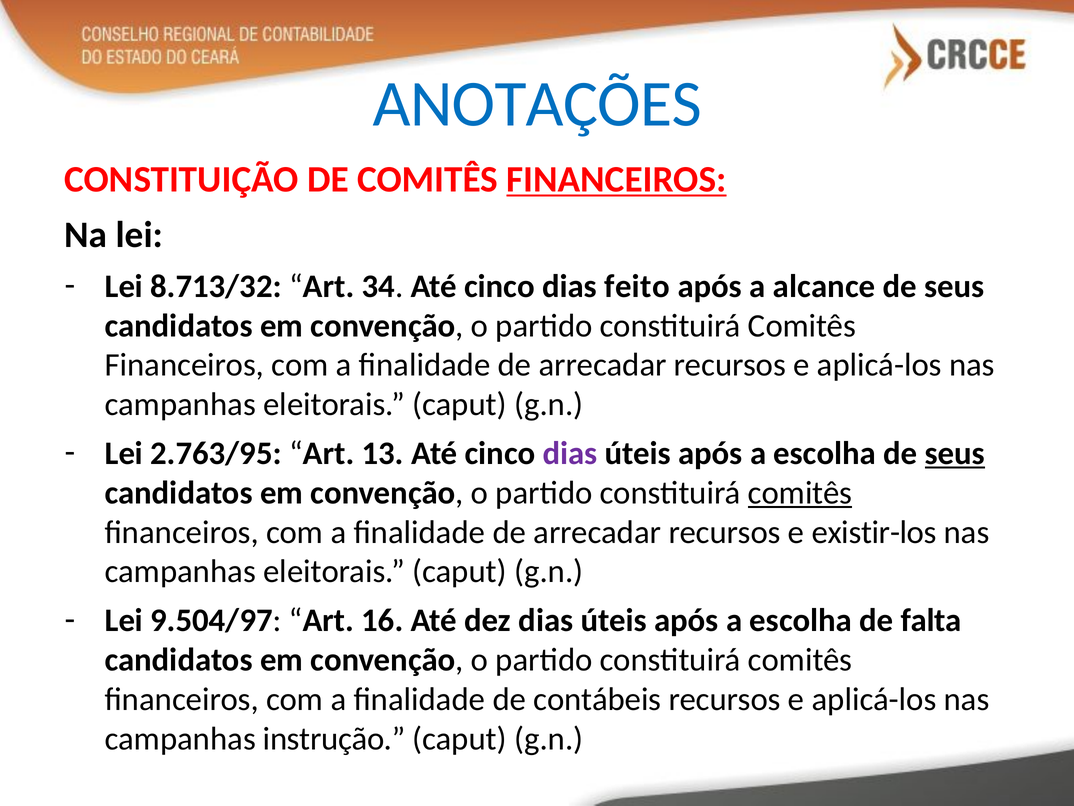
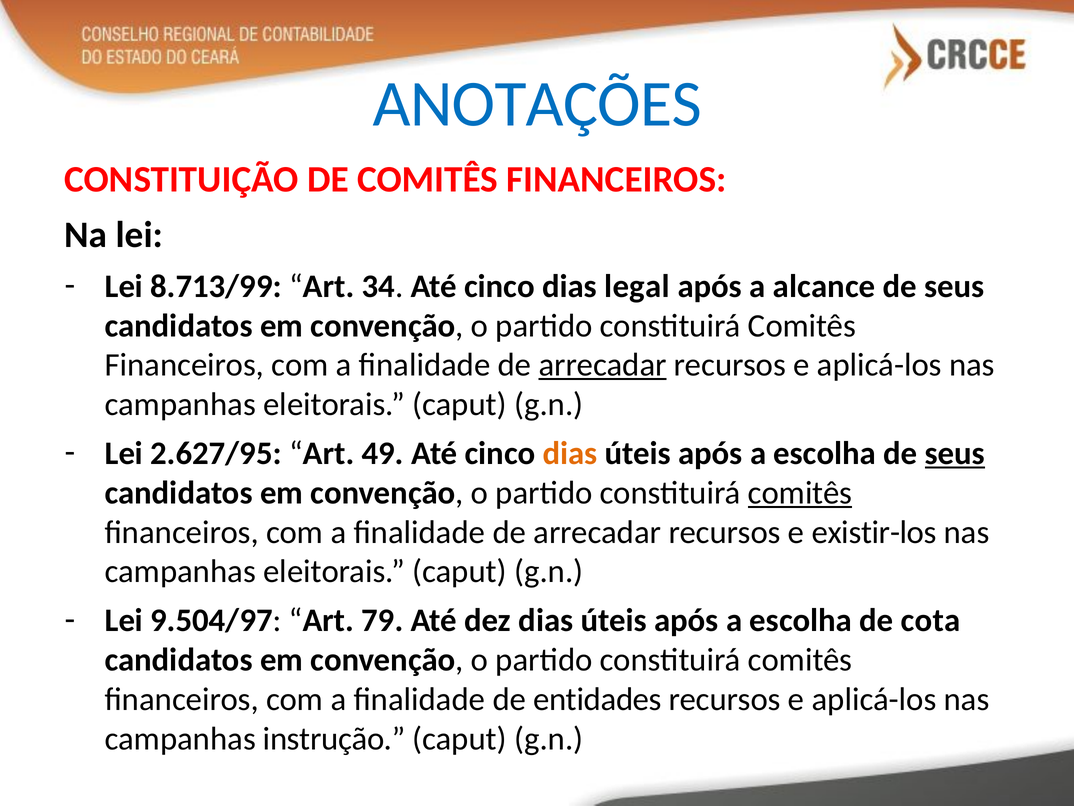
FINANCEIROS underline: present -> none (616, 179)
8.713/32: 8.713/32 -> 8.713/99 (216, 286)
feito: feito -> legal (637, 286)
arrecadar underline: none -> present (603, 365)
2.763/95: 2.763/95 -> 2.627/95 (216, 453)
13: 13 -> 49 (383, 453)
dias colour: purple -> orange (570, 453)
16: 16 -> 79 (382, 620)
falta: falta -> cota (931, 620)
contábeis: contábeis -> entidades (597, 699)
